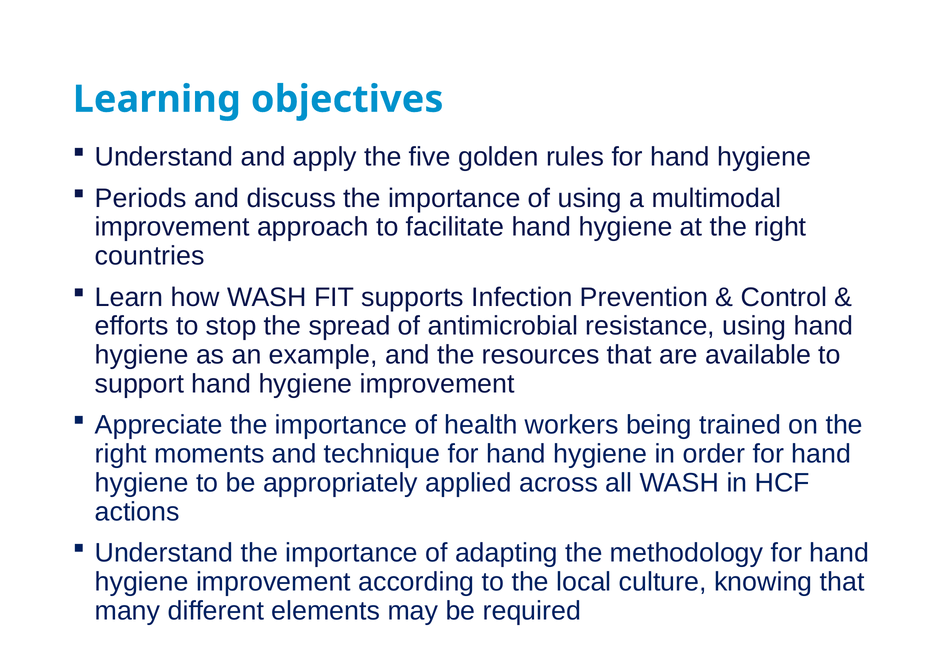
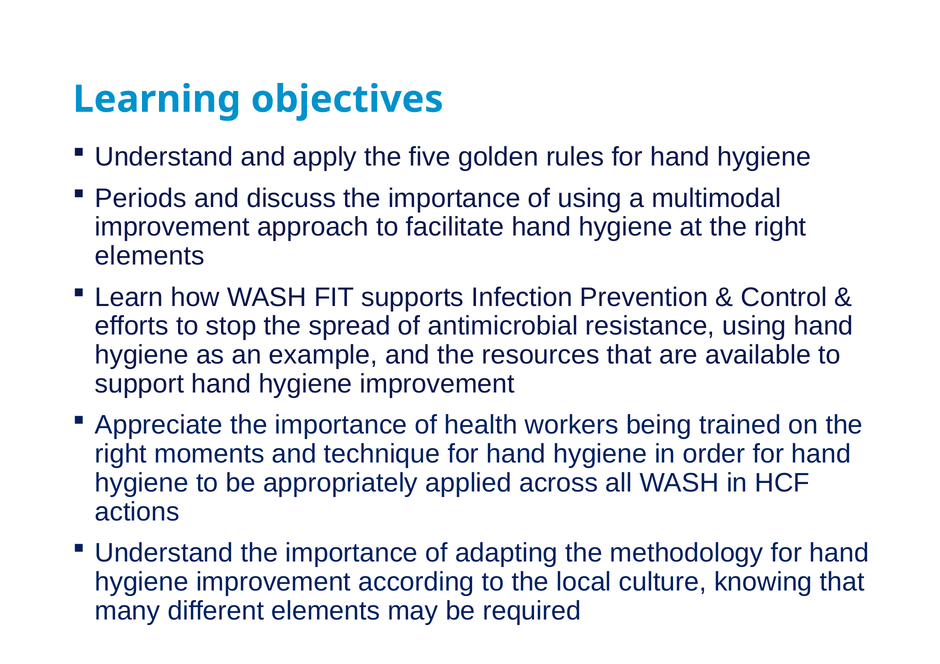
countries: countries -> elements (150, 256)
